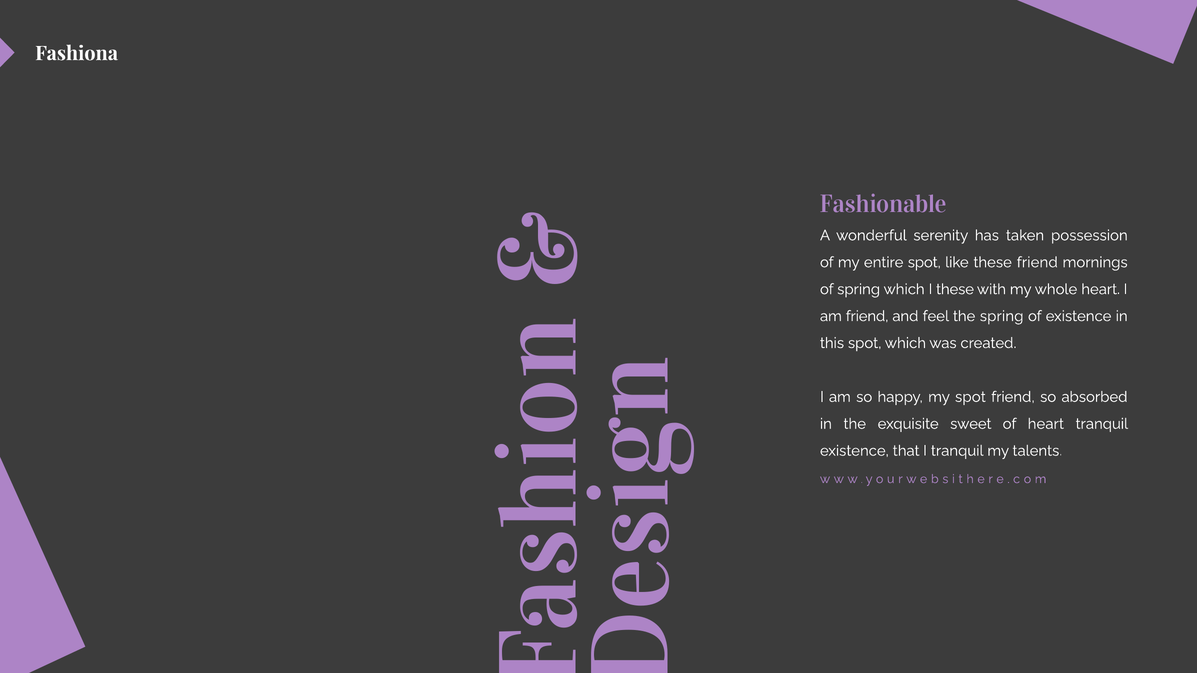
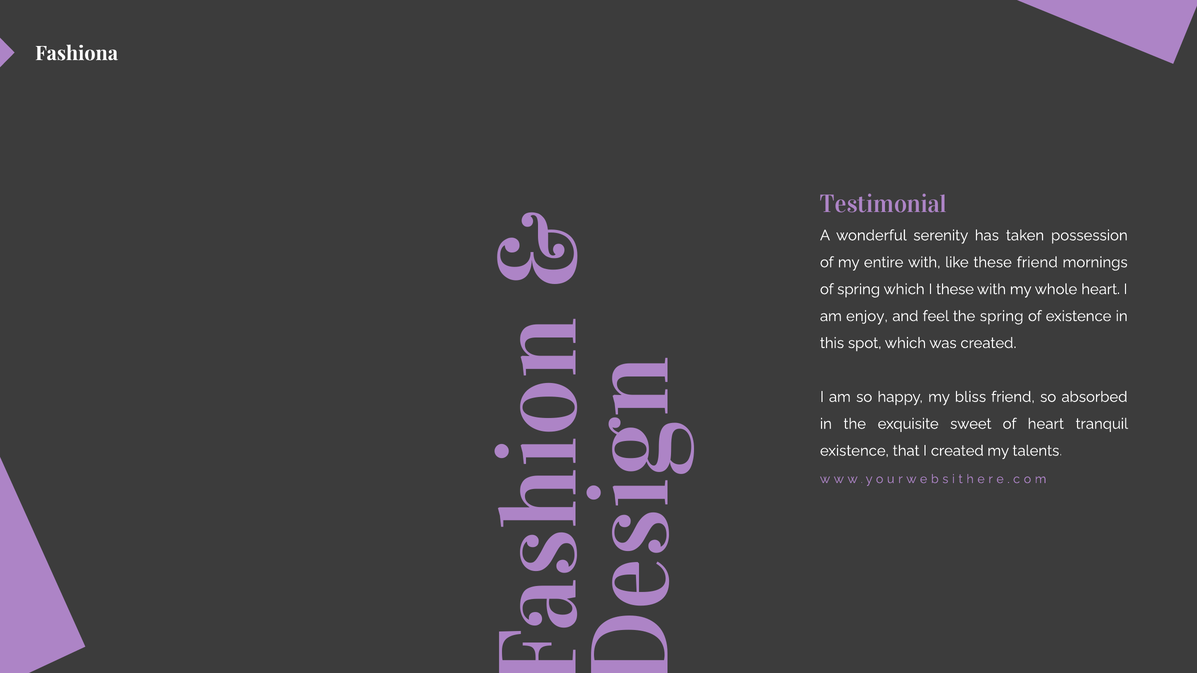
Fashionable: Fashionable -> Testimonial (883, 204)
entire spot: spot -> with (924, 262)
am friend: friend -> enjoy (867, 316)
my spot: spot -> bliss (970, 397)
I tranquil: tranquil -> created (957, 451)
